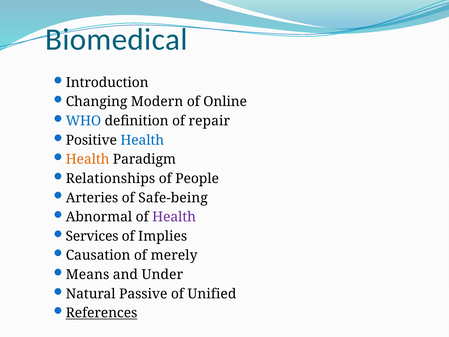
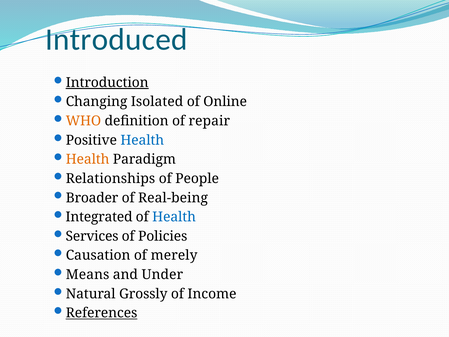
Biomedical: Biomedical -> Introduced (116, 40)
Introduction underline: none -> present (107, 82)
Modern: Modern -> Isolated (157, 102)
WHO colour: blue -> orange (83, 121)
Arteries: Arteries -> Broader (92, 198)
Safe-being: Safe-being -> Real-being (173, 198)
Abnormal: Abnormal -> Integrated (99, 217)
Health colour: purple -> blue (174, 217)
Implies: Implies -> Policies (163, 236)
Passive: Passive -> Grossly (143, 294)
Unified: Unified -> Income (212, 294)
